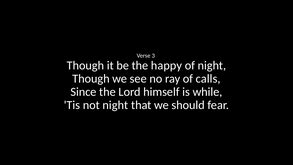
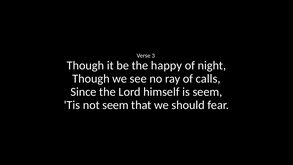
is while: while -> seem (207, 92)
not night: night -> seem (115, 105)
